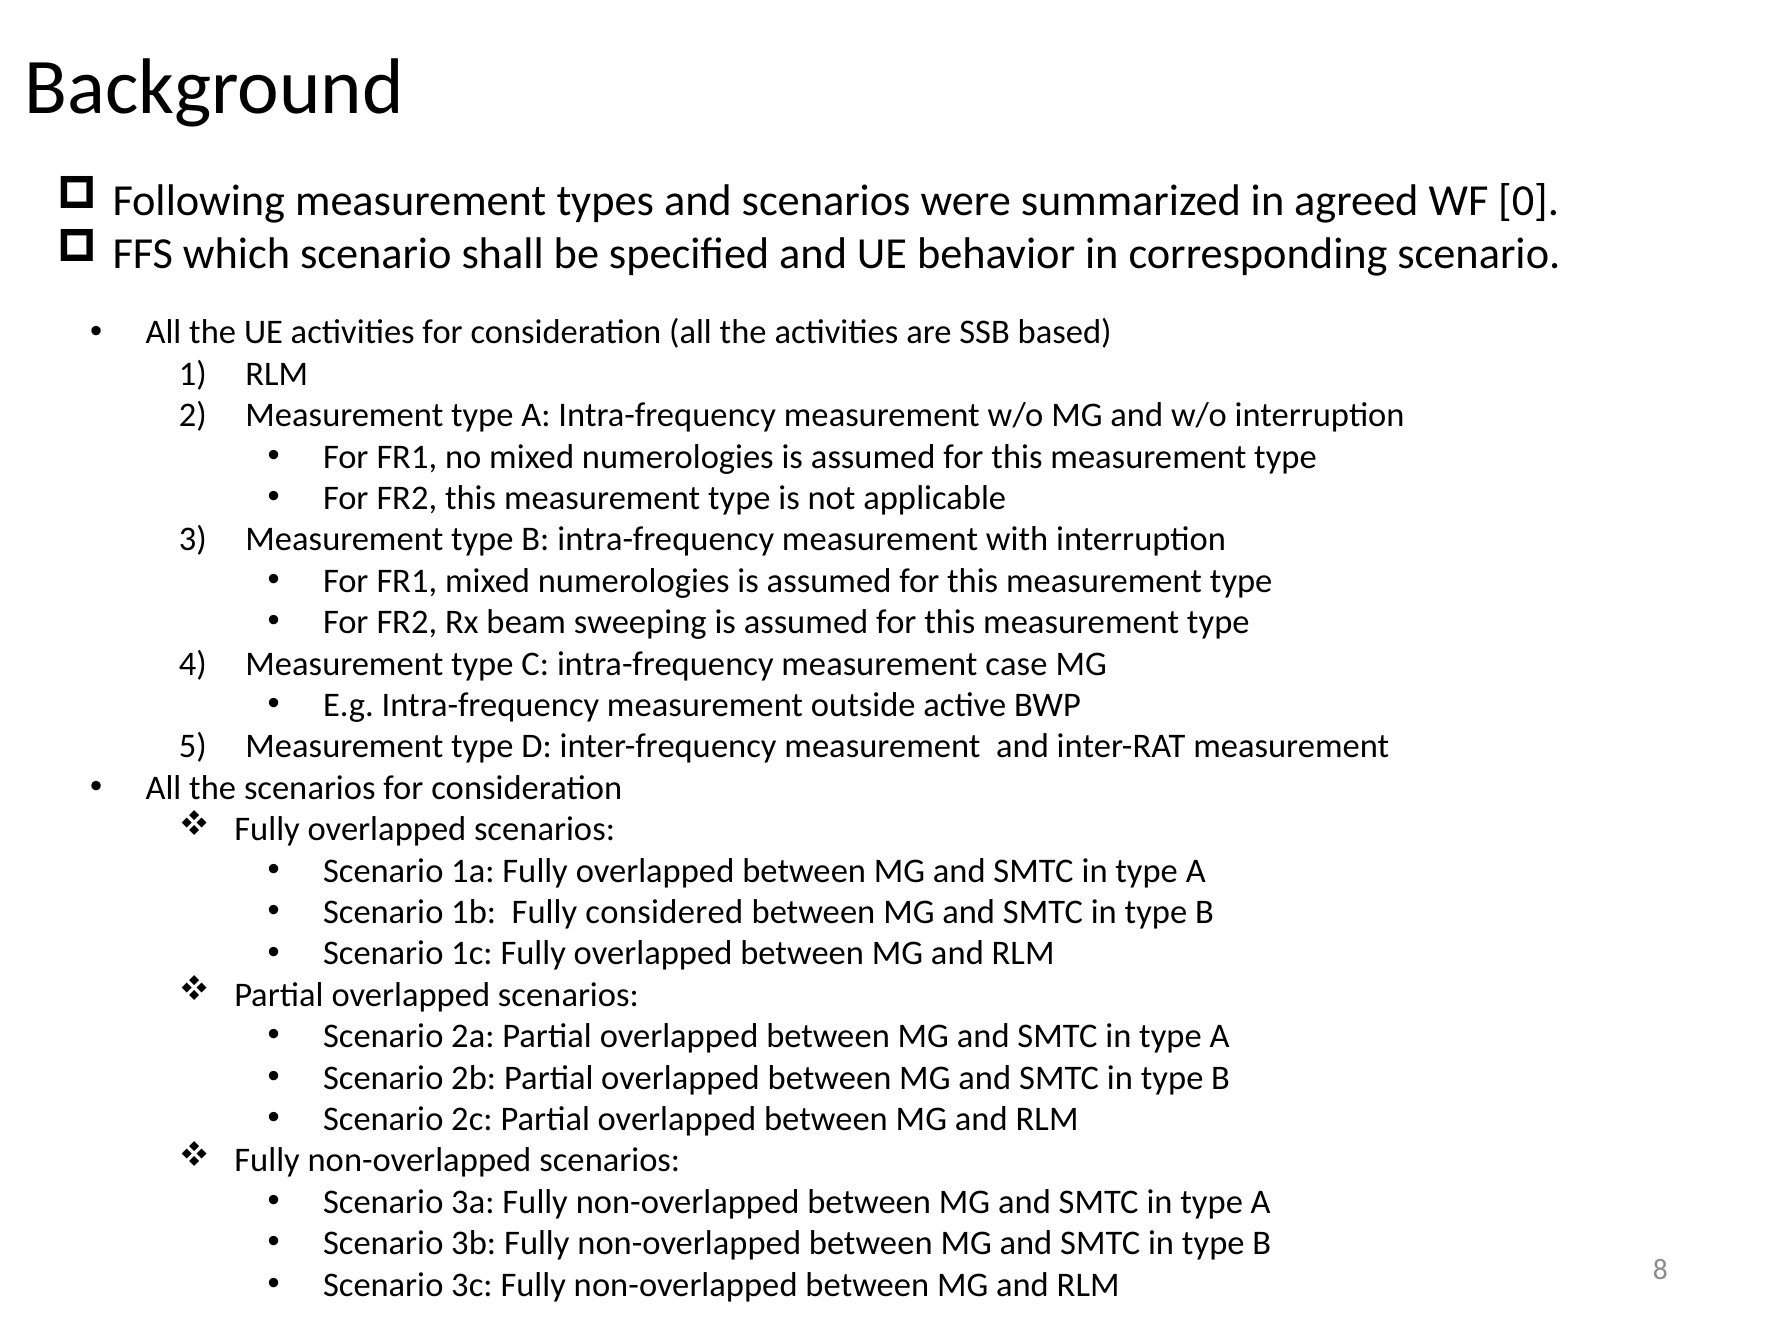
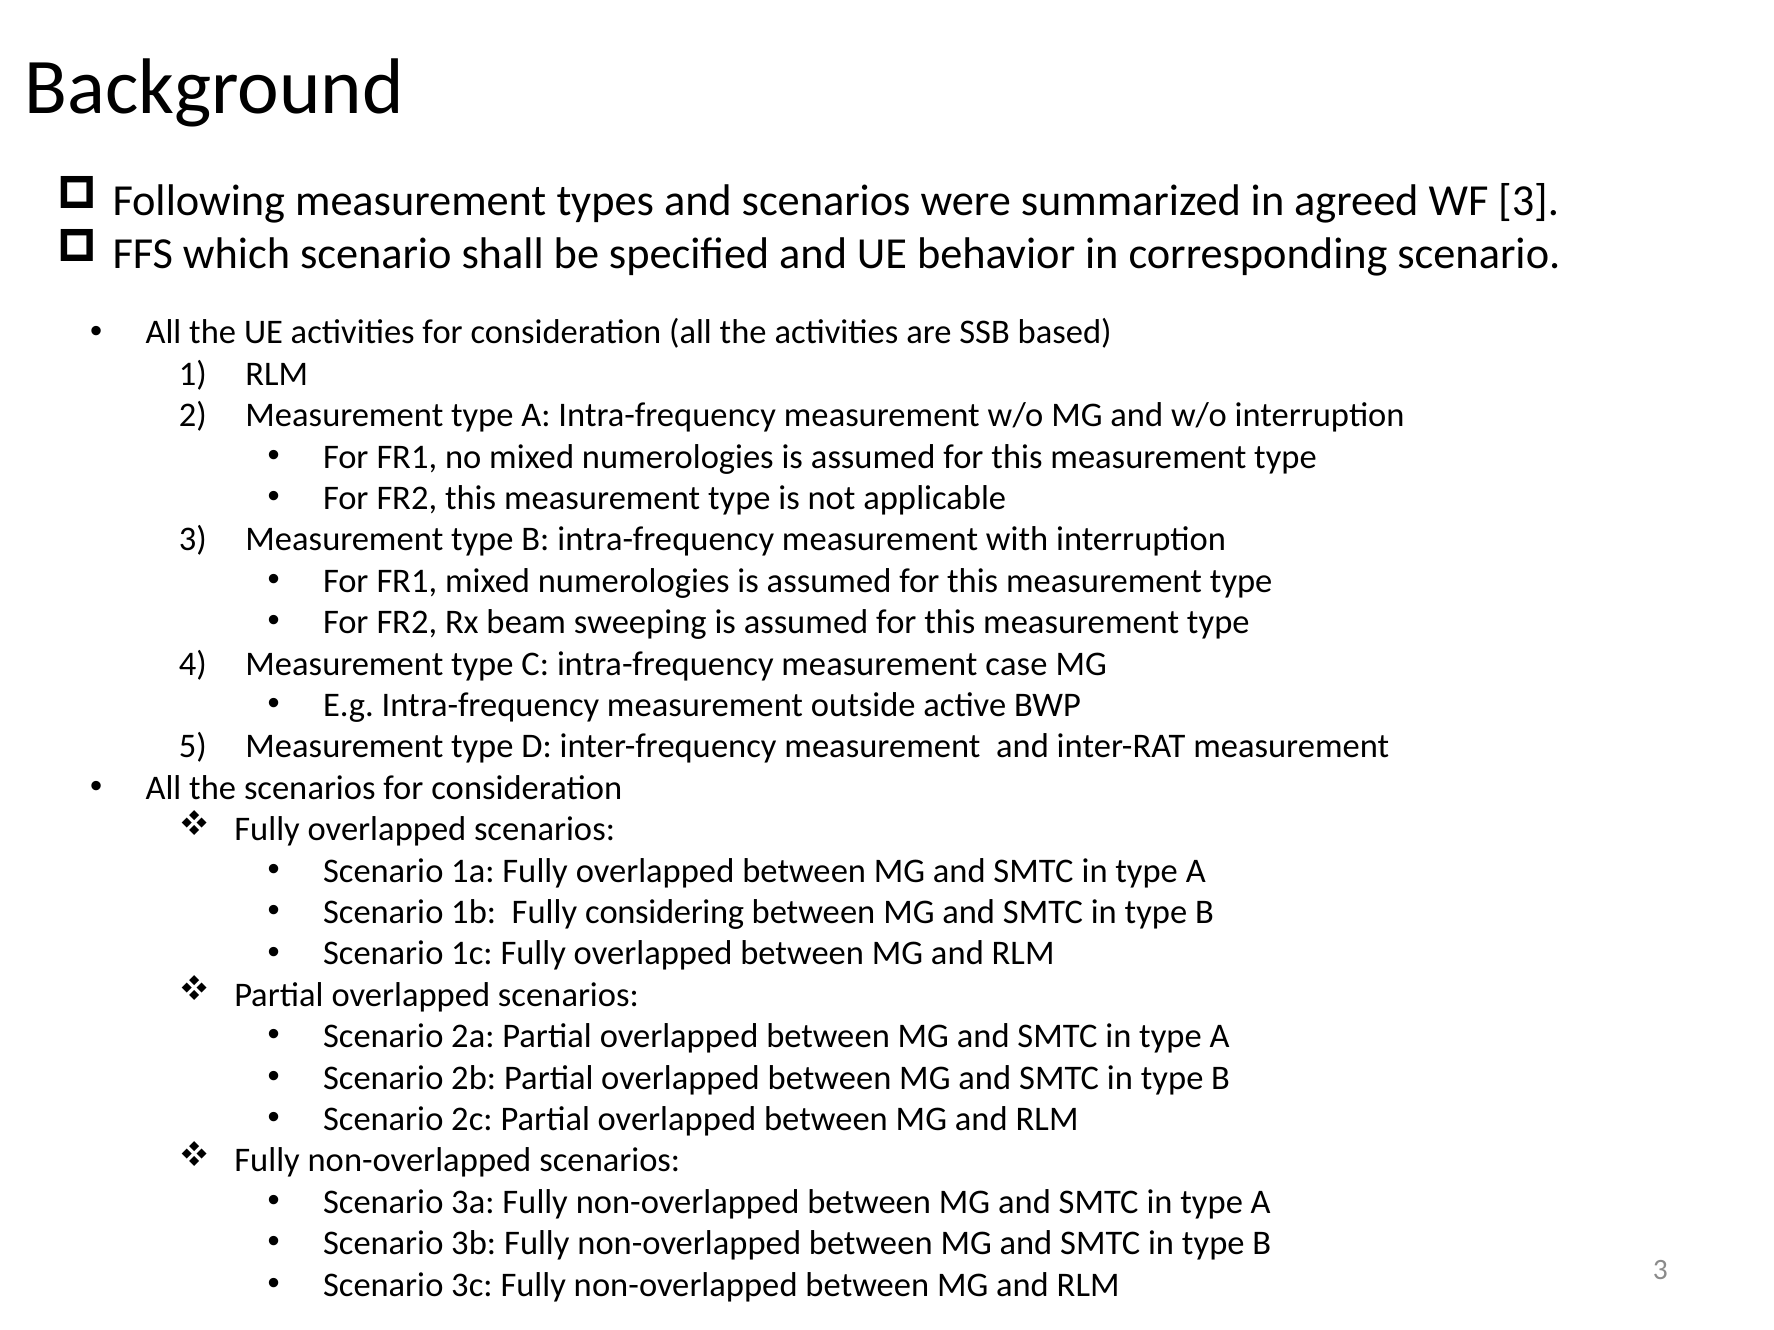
WF 0: 0 -> 3 (1529, 201)
considered: considered -> considering (665, 912)
RLM 8: 8 -> 3 (1660, 1270)
